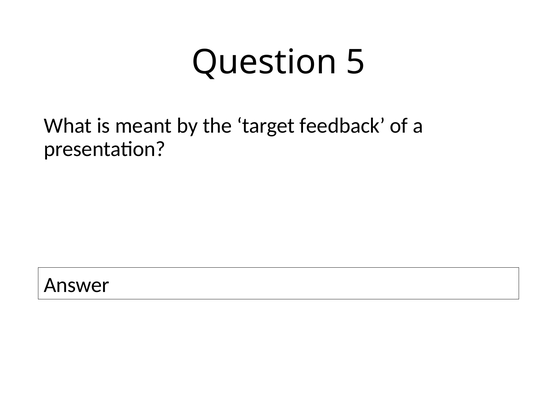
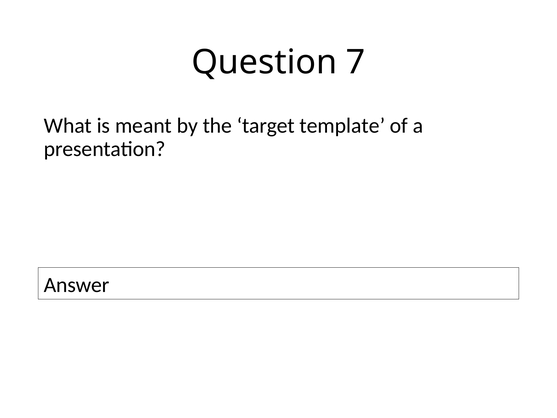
5: 5 -> 7 (356, 62)
feedback: feedback -> template (342, 126)
